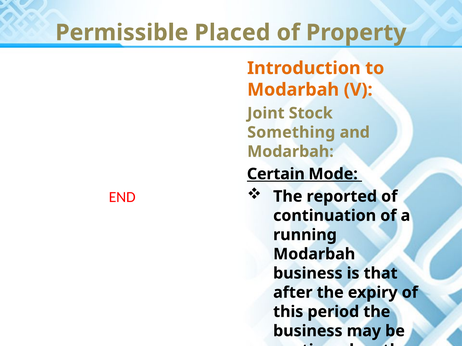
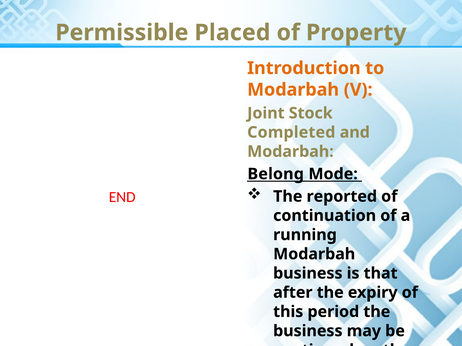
Something: Something -> Completed (291, 133)
Certain: Certain -> Belong (276, 174)
